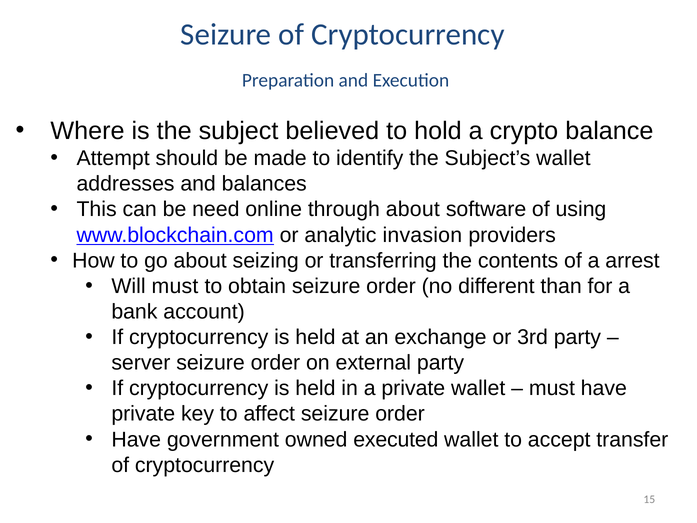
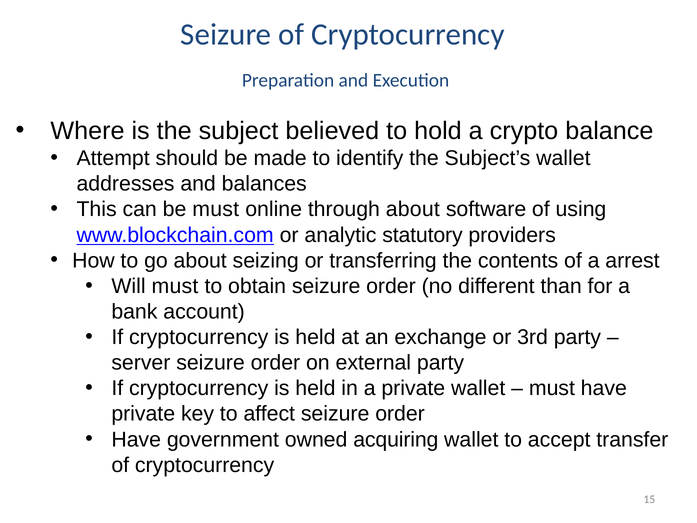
be need: need -> must (216, 209)
invasion: invasion -> statutory (422, 235)
executed: executed -> acquiring (396, 439)
